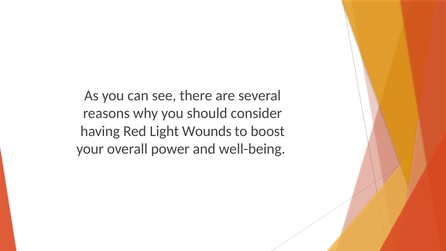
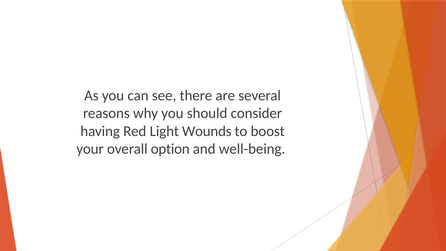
power: power -> option (170, 149)
